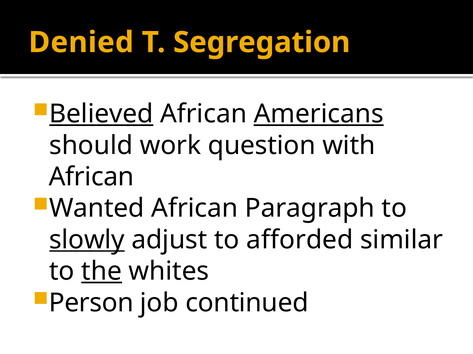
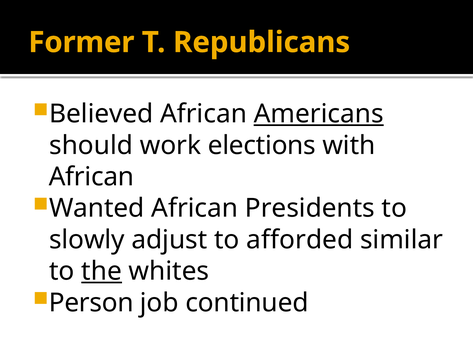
Denied: Denied -> Former (81, 42)
Segregation: Segregation -> Republicans (262, 42)
Believed underline: present -> none (101, 114)
question: question -> elections (262, 146)
Paragraph: Paragraph -> Presidents (310, 209)
slowly underline: present -> none (87, 240)
